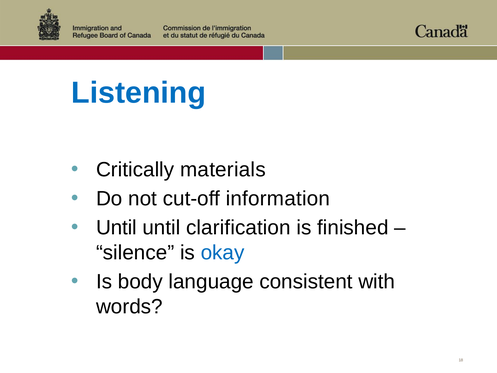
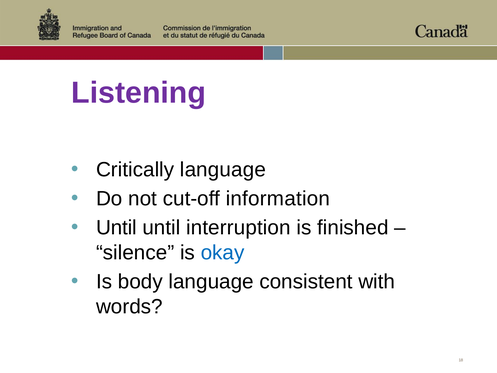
Listening colour: blue -> purple (139, 93)
Critically materials: materials -> language (223, 170)
clarification: clarification -> interruption (238, 228)
